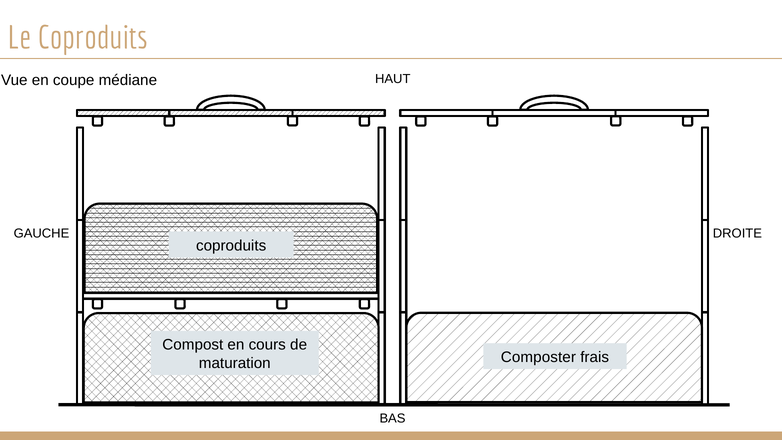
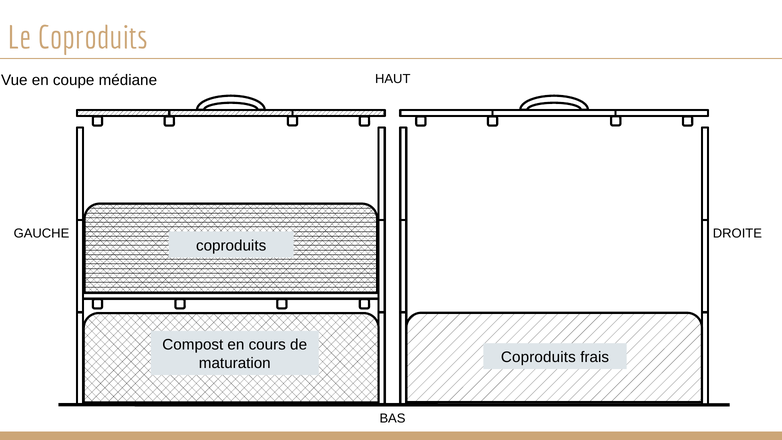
Composter: Composter -> Coproduits (538, 357)
